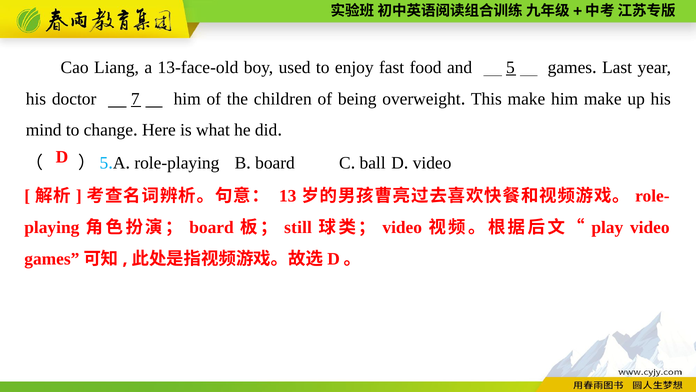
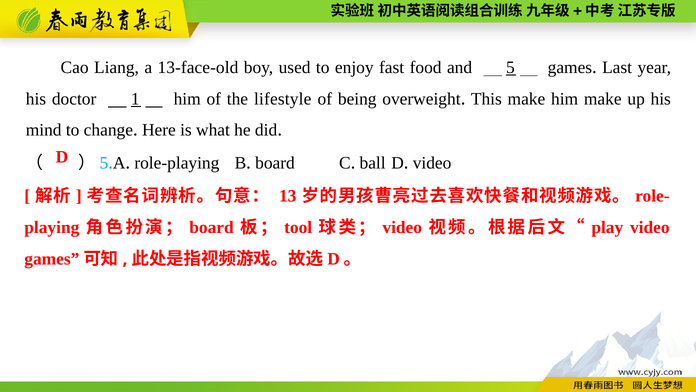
7: 7 -> 1 (135, 99)
children: children -> lifestyle (283, 99)
still: still -> tool (298, 227)
